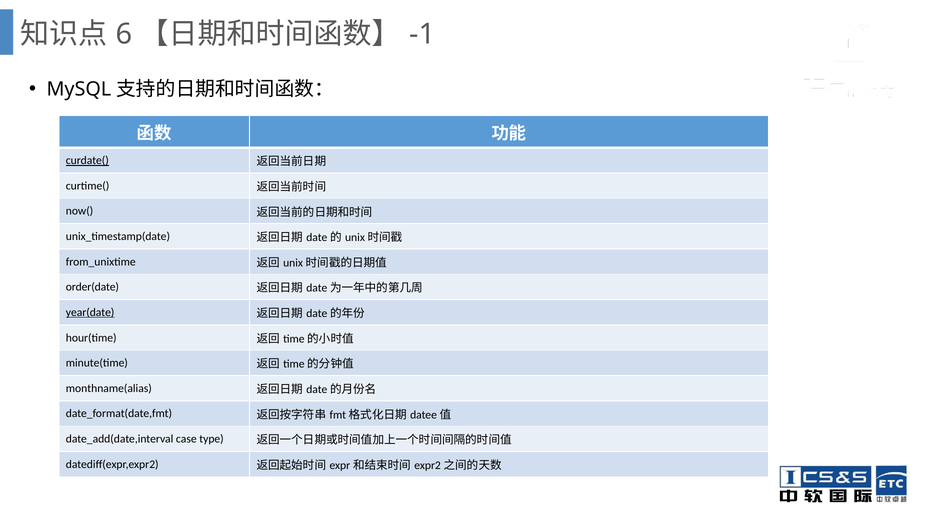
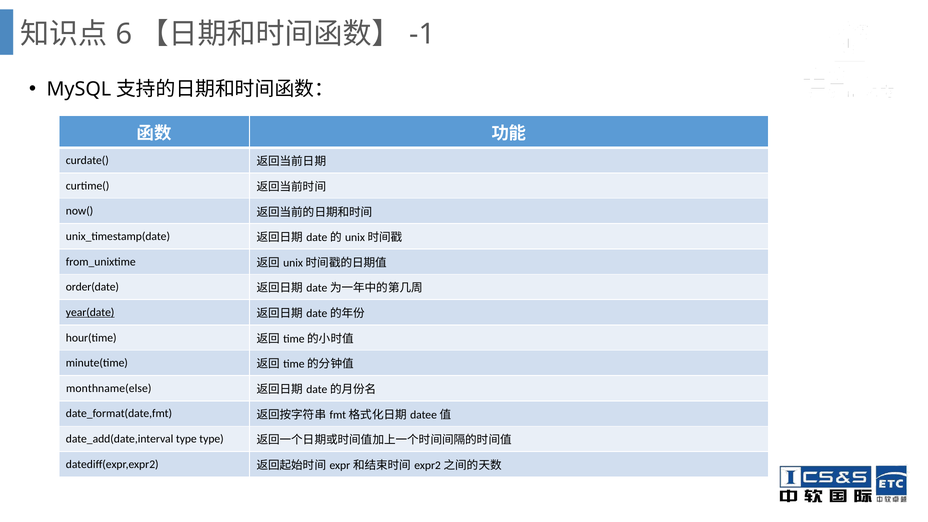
curdate( underline: present -> none (87, 160)
monthname(alias: monthname(alias -> monthname(else (109, 388)
case: case -> type (186, 439)
